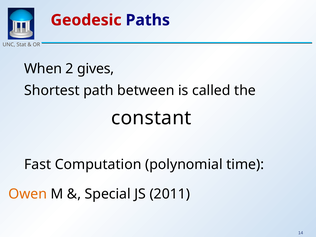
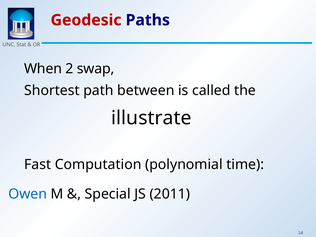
gives: gives -> swap (96, 69)
constant: constant -> illustrate (151, 118)
Owen colour: orange -> blue (28, 194)
